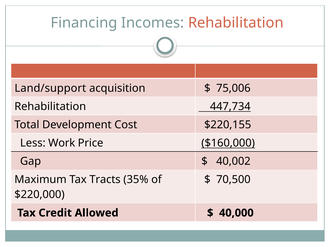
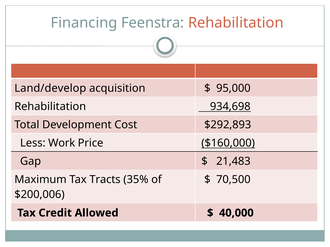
Incomes: Incomes -> Feenstra (153, 23)
Land/support: Land/support -> Land/develop (50, 88)
75,006: 75,006 -> 95,000 (233, 88)
447,734: 447,734 -> 934,698 (230, 107)
$220,155: $220,155 -> $292,893 (228, 125)
40,002: 40,002 -> 21,483 (233, 162)
$220,000: $220,000 -> $200,006 (40, 195)
